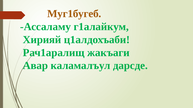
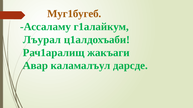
Хирияй: Хирияй -> Лъурал (42, 40)
